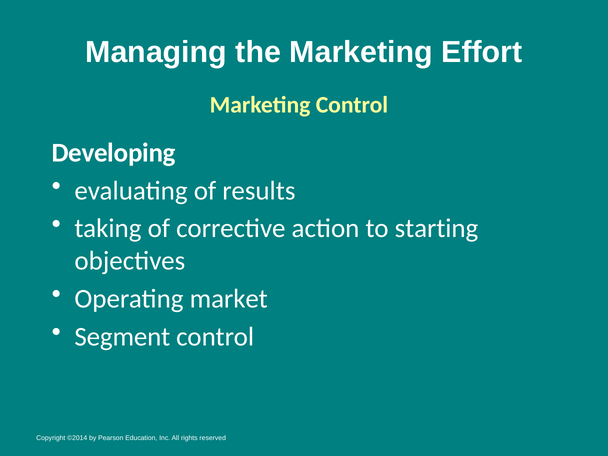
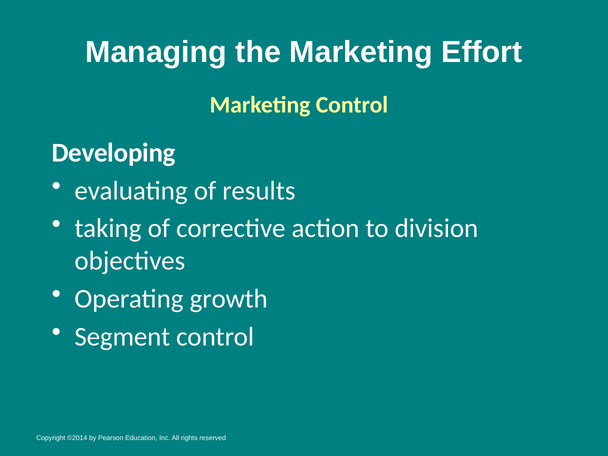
starting: starting -> division (436, 229)
market: market -> growth (229, 299)
